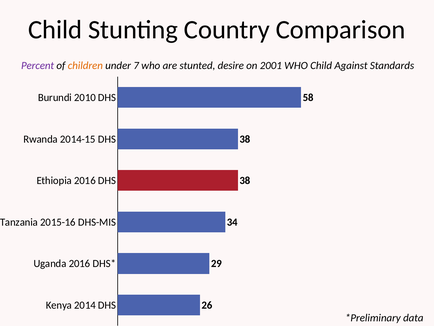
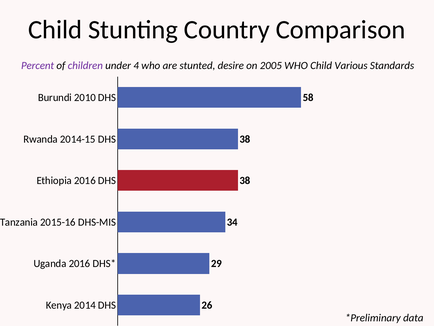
children colour: orange -> purple (85, 66)
7: 7 -> 4 (136, 66)
2001: 2001 -> 2005 (271, 66)
Against: Against -> Various (351, 66)
